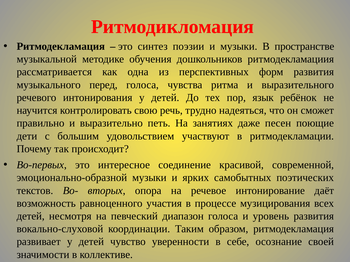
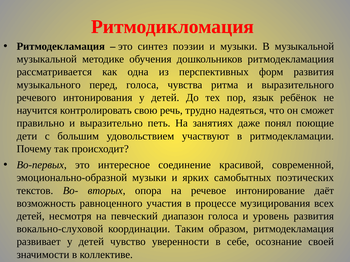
В пространстве: пространстве -> музыкальной (304, 46)
песен: песен -> понял (278, 123)
